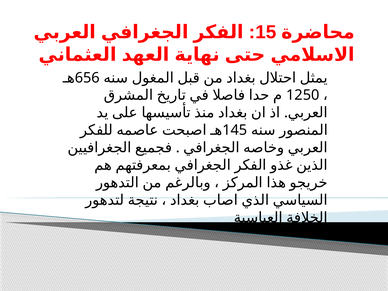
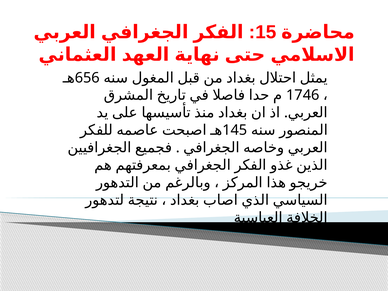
1250: 1250 -> 1746 (303, 95)
